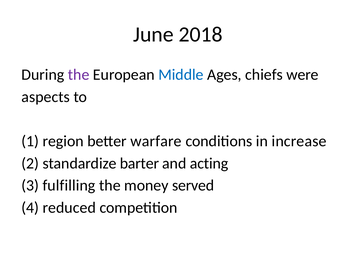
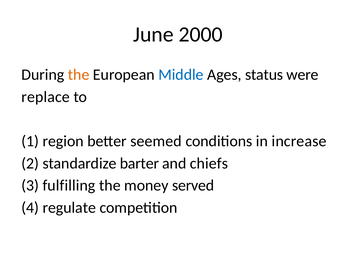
2018: 2018 -> 2000 (201, 34)
the colour: purple -> orange (79, 75)
chiefs: chiefs -> status (264, 75)
aspects: aspects -> replace (46, 97)
warfare: warfare -> seemed (156, 141)
acting: acting -> chiefs (209, 163)
reduced: reduced -> regulate (69, 208)
